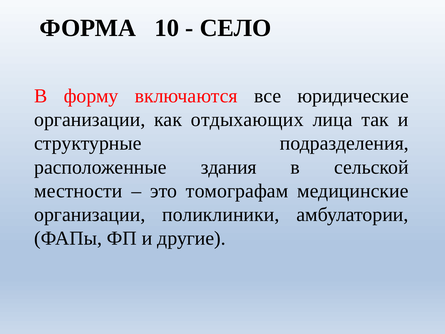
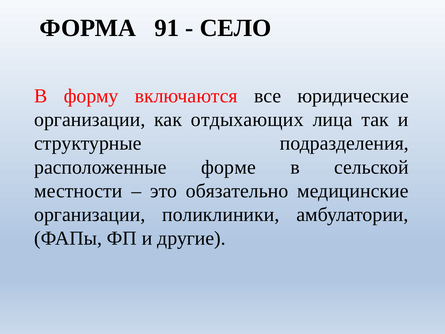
10: 10 -> 91 (167, 28)
здания: здания -> форме (229, 167)
томографам: томографам -> обязательно (237, 191)
